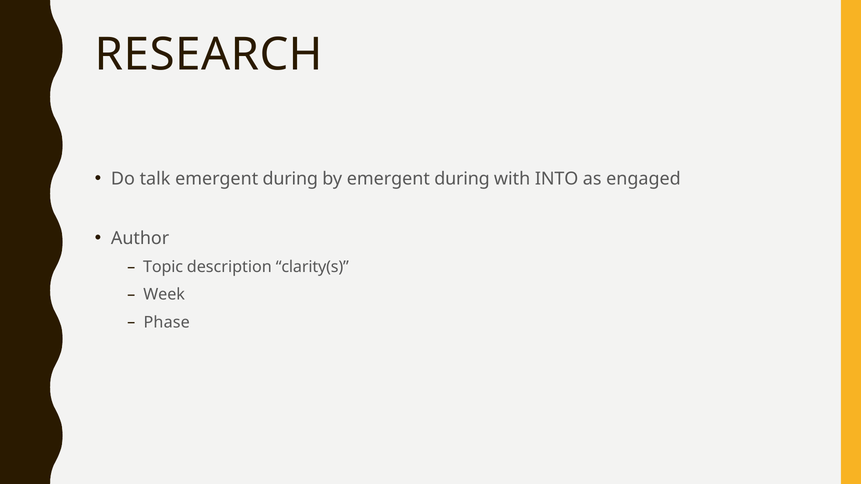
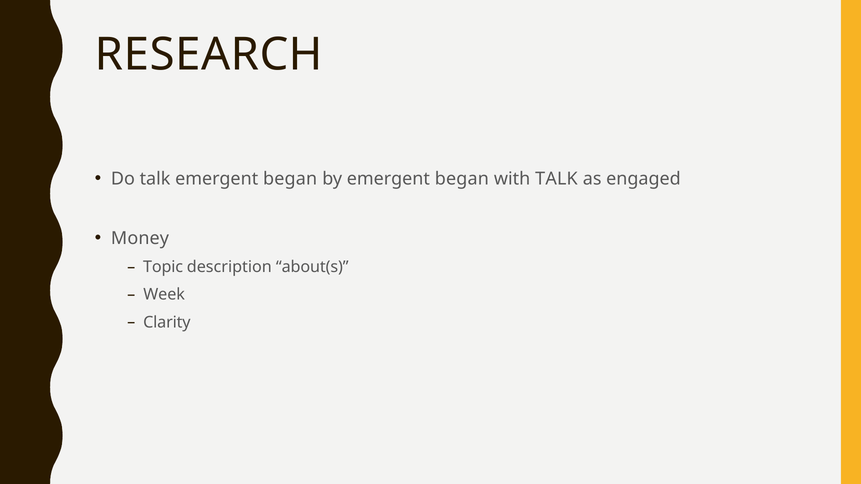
during: during -> began (290, 179)
by emergent during: during -> began (462, 179)
with INTO: INTO -> TALK (556, 179)
Author: Author -> Money (140, 239)
clarity(s: clarity(s -> about(s (312, 267)
Phase: Phase -> Clarity (167, 322)
